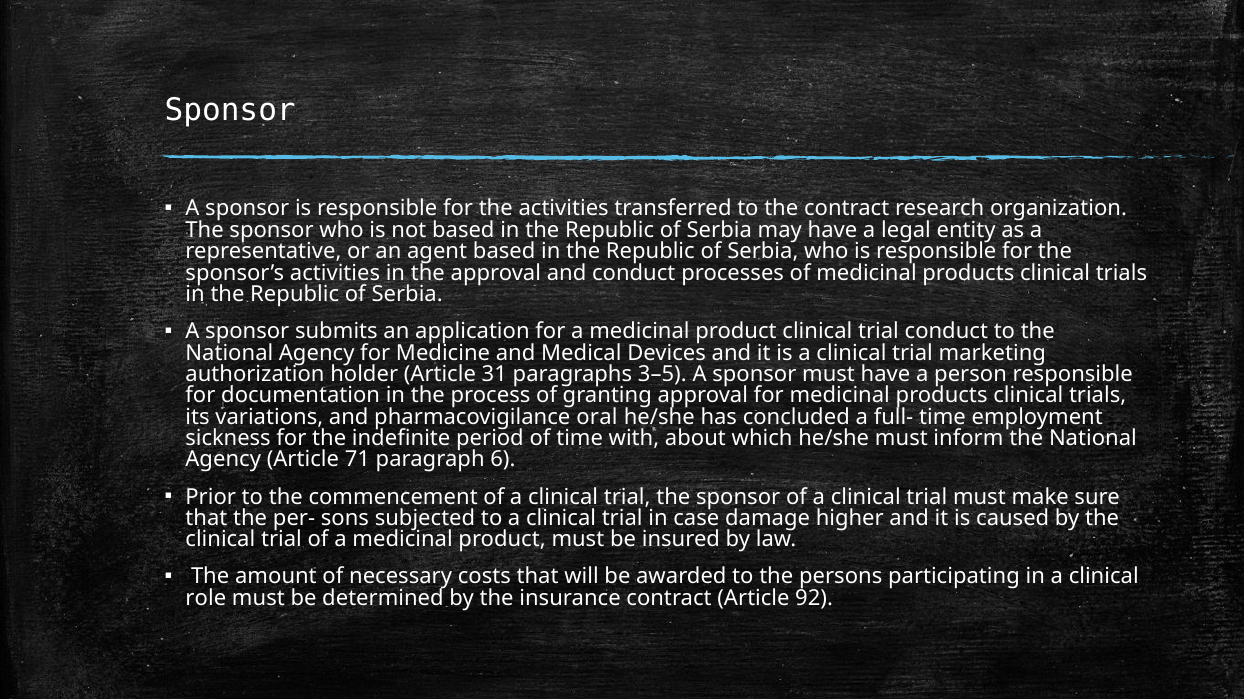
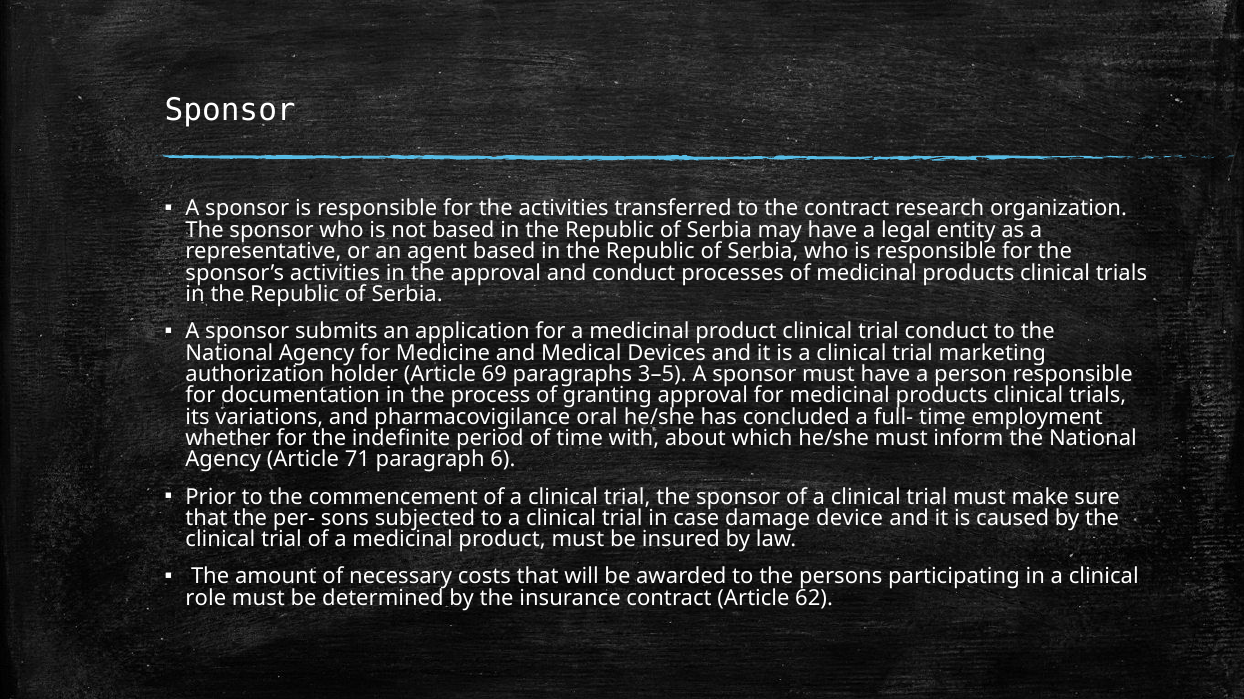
31: 31 -> 69 (494, 375)
sickness: sickness -> whether (228, 439)
higher: higher -> device (850, 519)
92: 92 -> 62 (814, 599)
